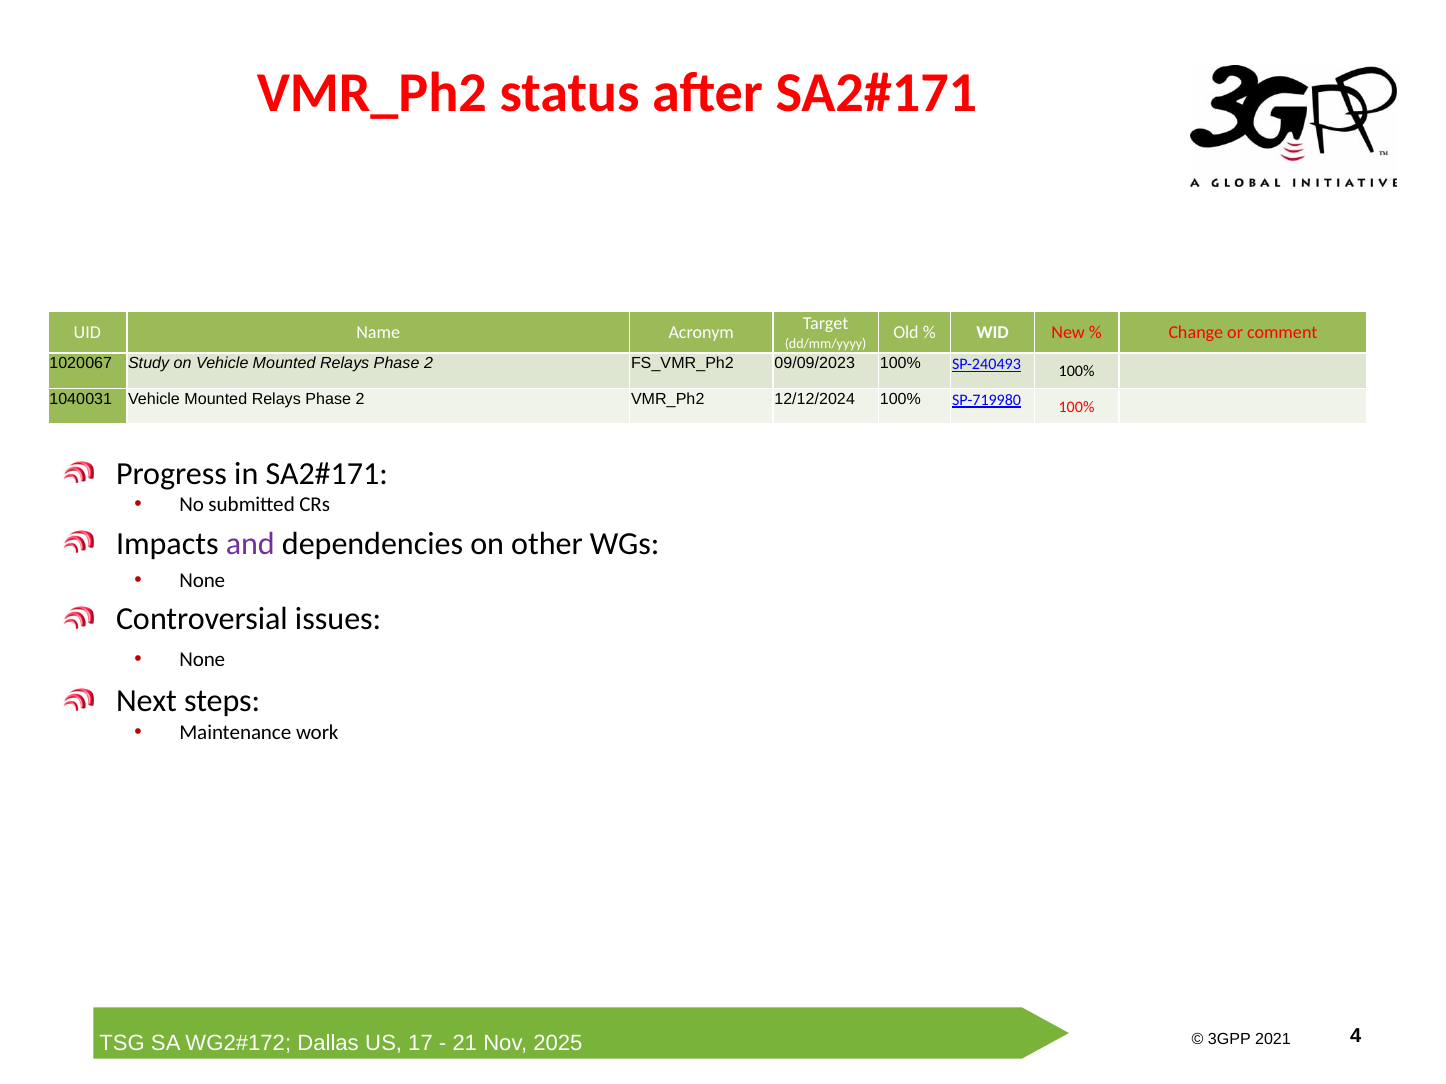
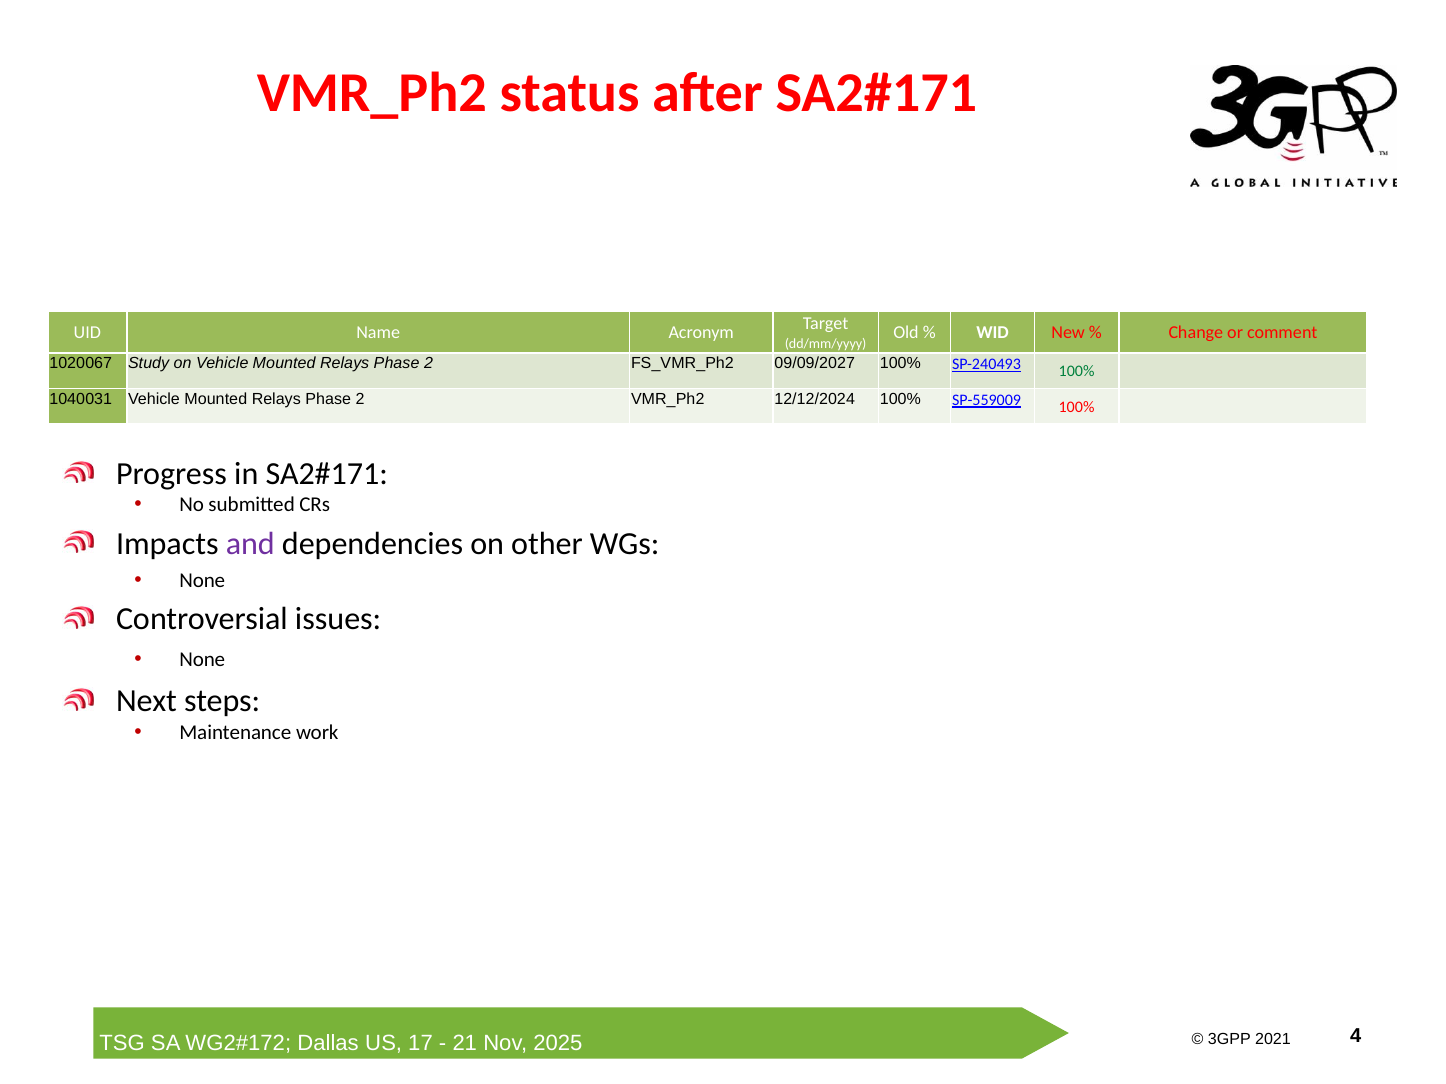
09/09/2023: 09/09/2023 -> 09/09/2027 (815, 364)
100% colour: black -> green (1077, 372)
SP-719980: SP-719980 -> SP-559009 (987, 400)
